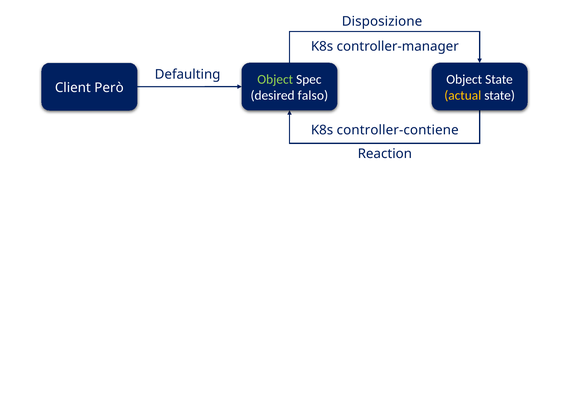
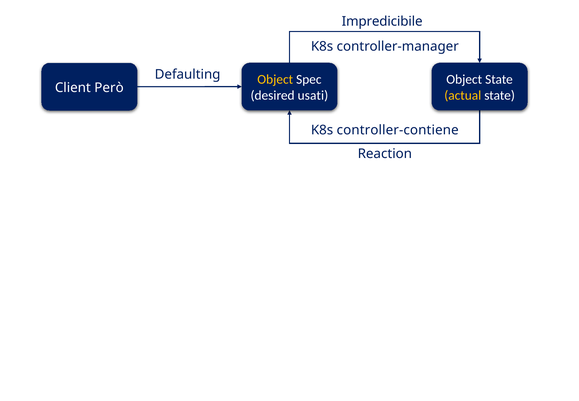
Disposizione: Disposizione -> Impredicibile (382, 21)
Object colour: light green -> yellow (275, 79)
falso: falso -> usati (313, 96)
